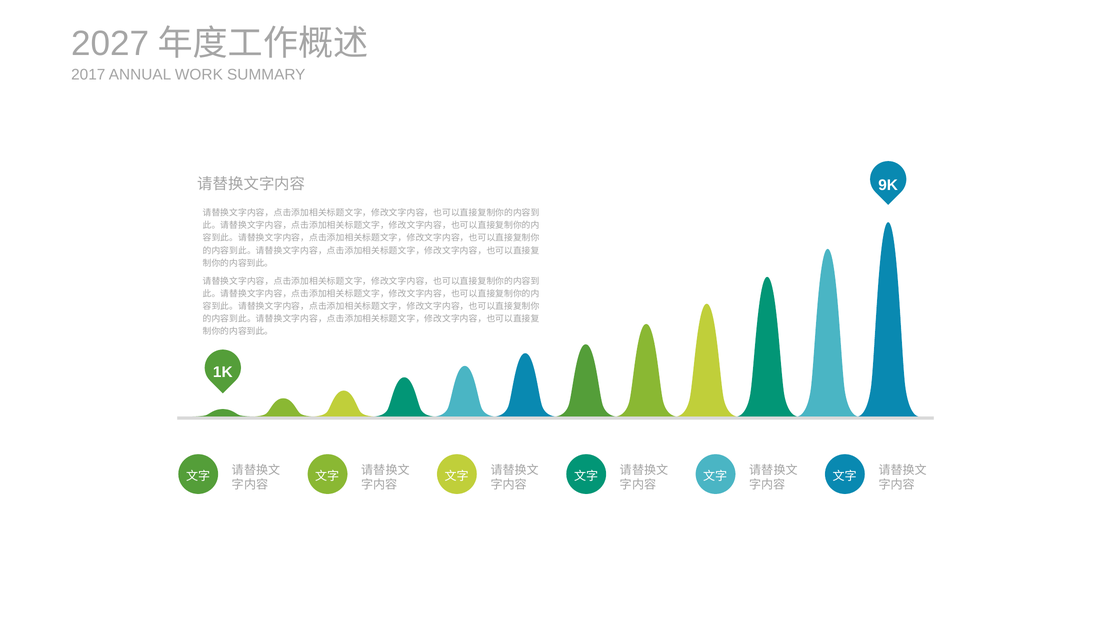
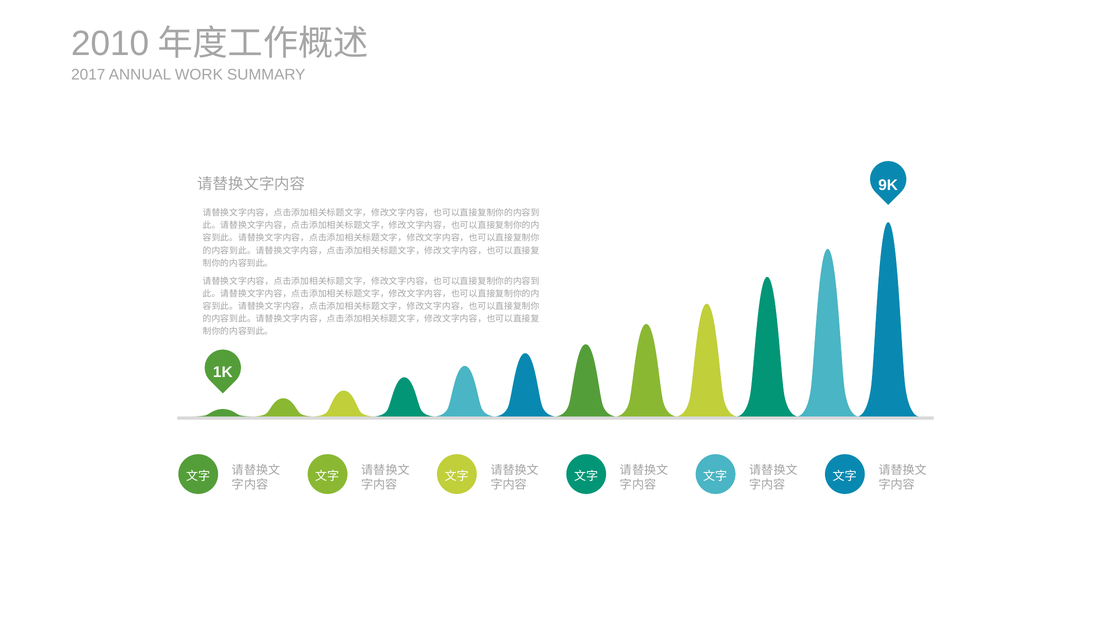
2027: 2027 -> 2010 (110, 44)
